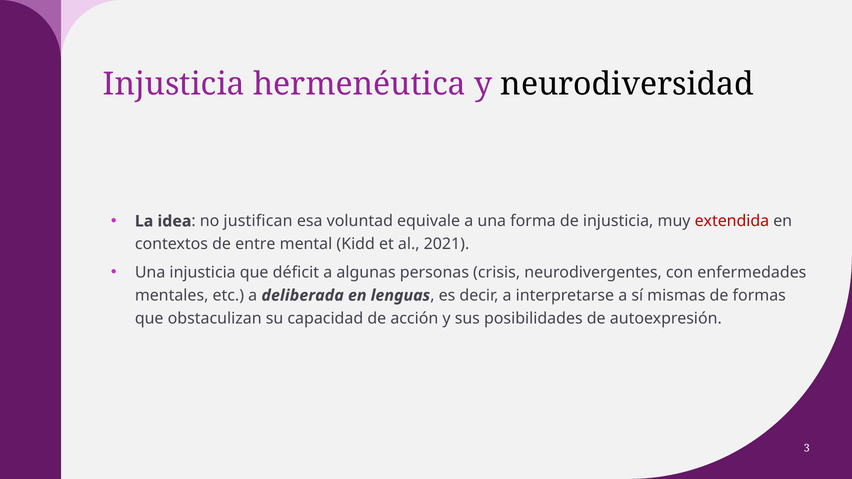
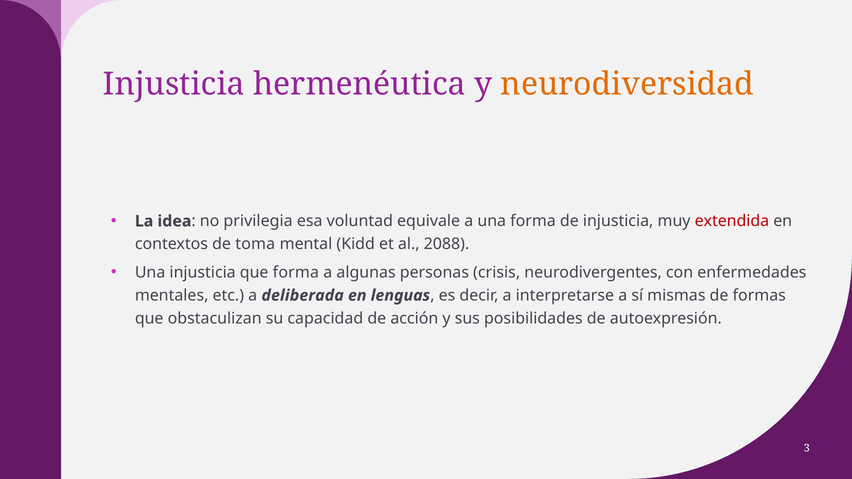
neurodiversidad colour: black -> orange (627, 84)
justifican: justifican -> privilegia (258, 221)
entre: entre -> toma (255, 244)
2021: 2021 -> 2088 (447, 244)
que déficit: déficit -> forma (296, 273)
